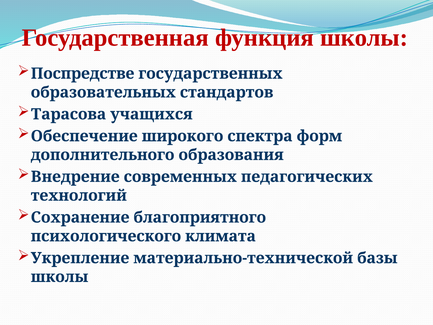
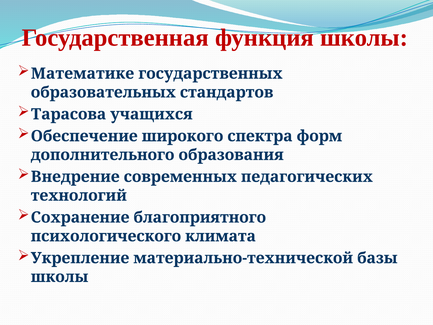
Поспредстве: Поспредстве -> Математике (82, 73)
